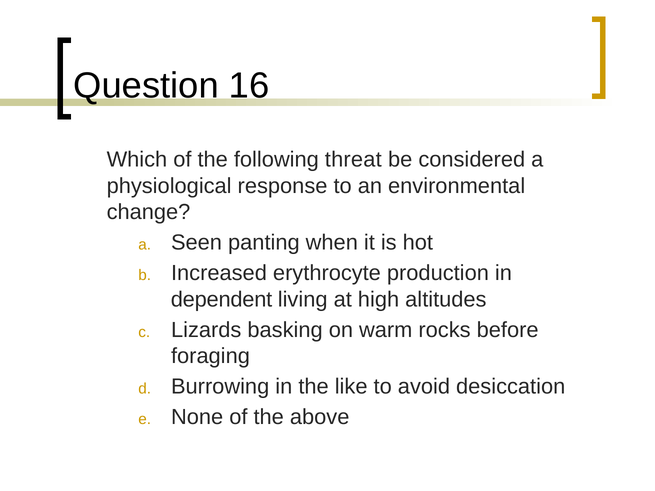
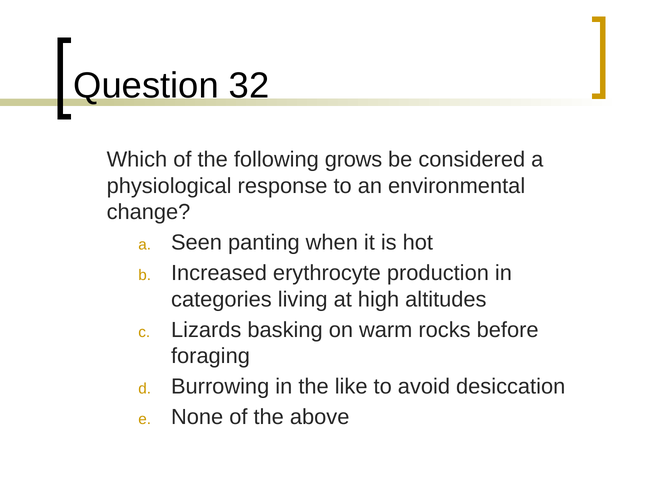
16: 16 -> 32 (249, 86)
threat: threat -> grows (354, 160)
dependent: dependent -> categories (221, 300)
